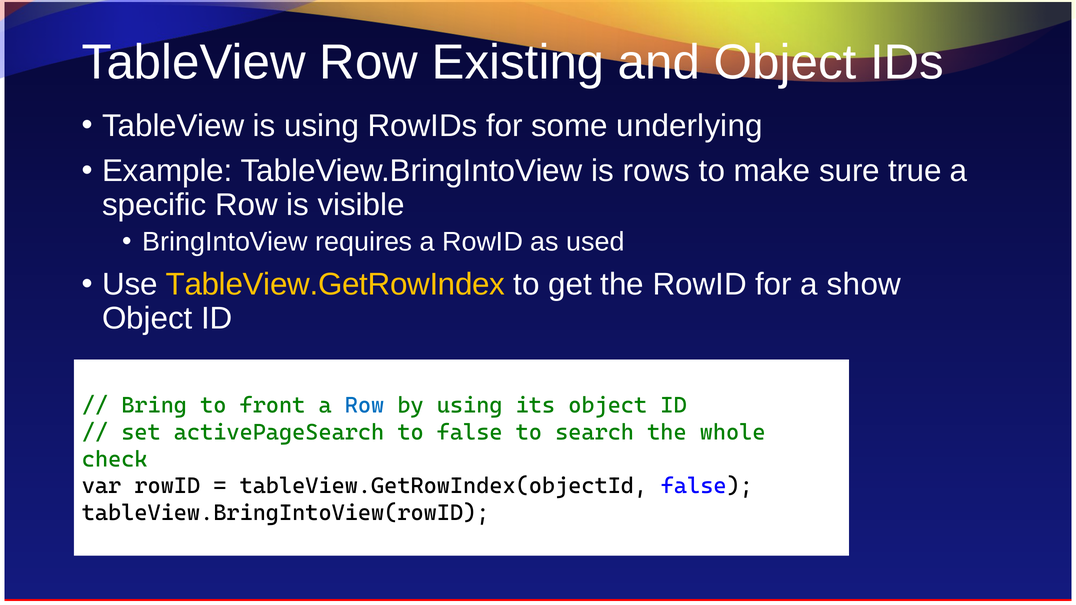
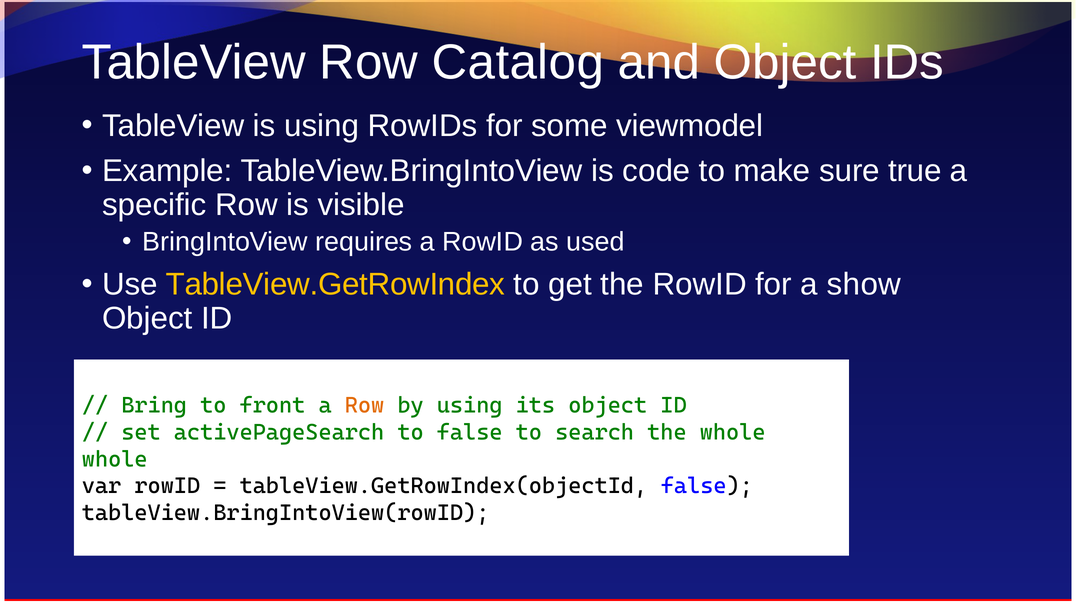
Existing: Existing -> Catalog (518, 63)
underlying: underlying -> viewmodel (690, 126)
rows: rows -> code (656, 171)
Row colour: blue -> orange (365, 406)
check: check -> whole (115, 459)
